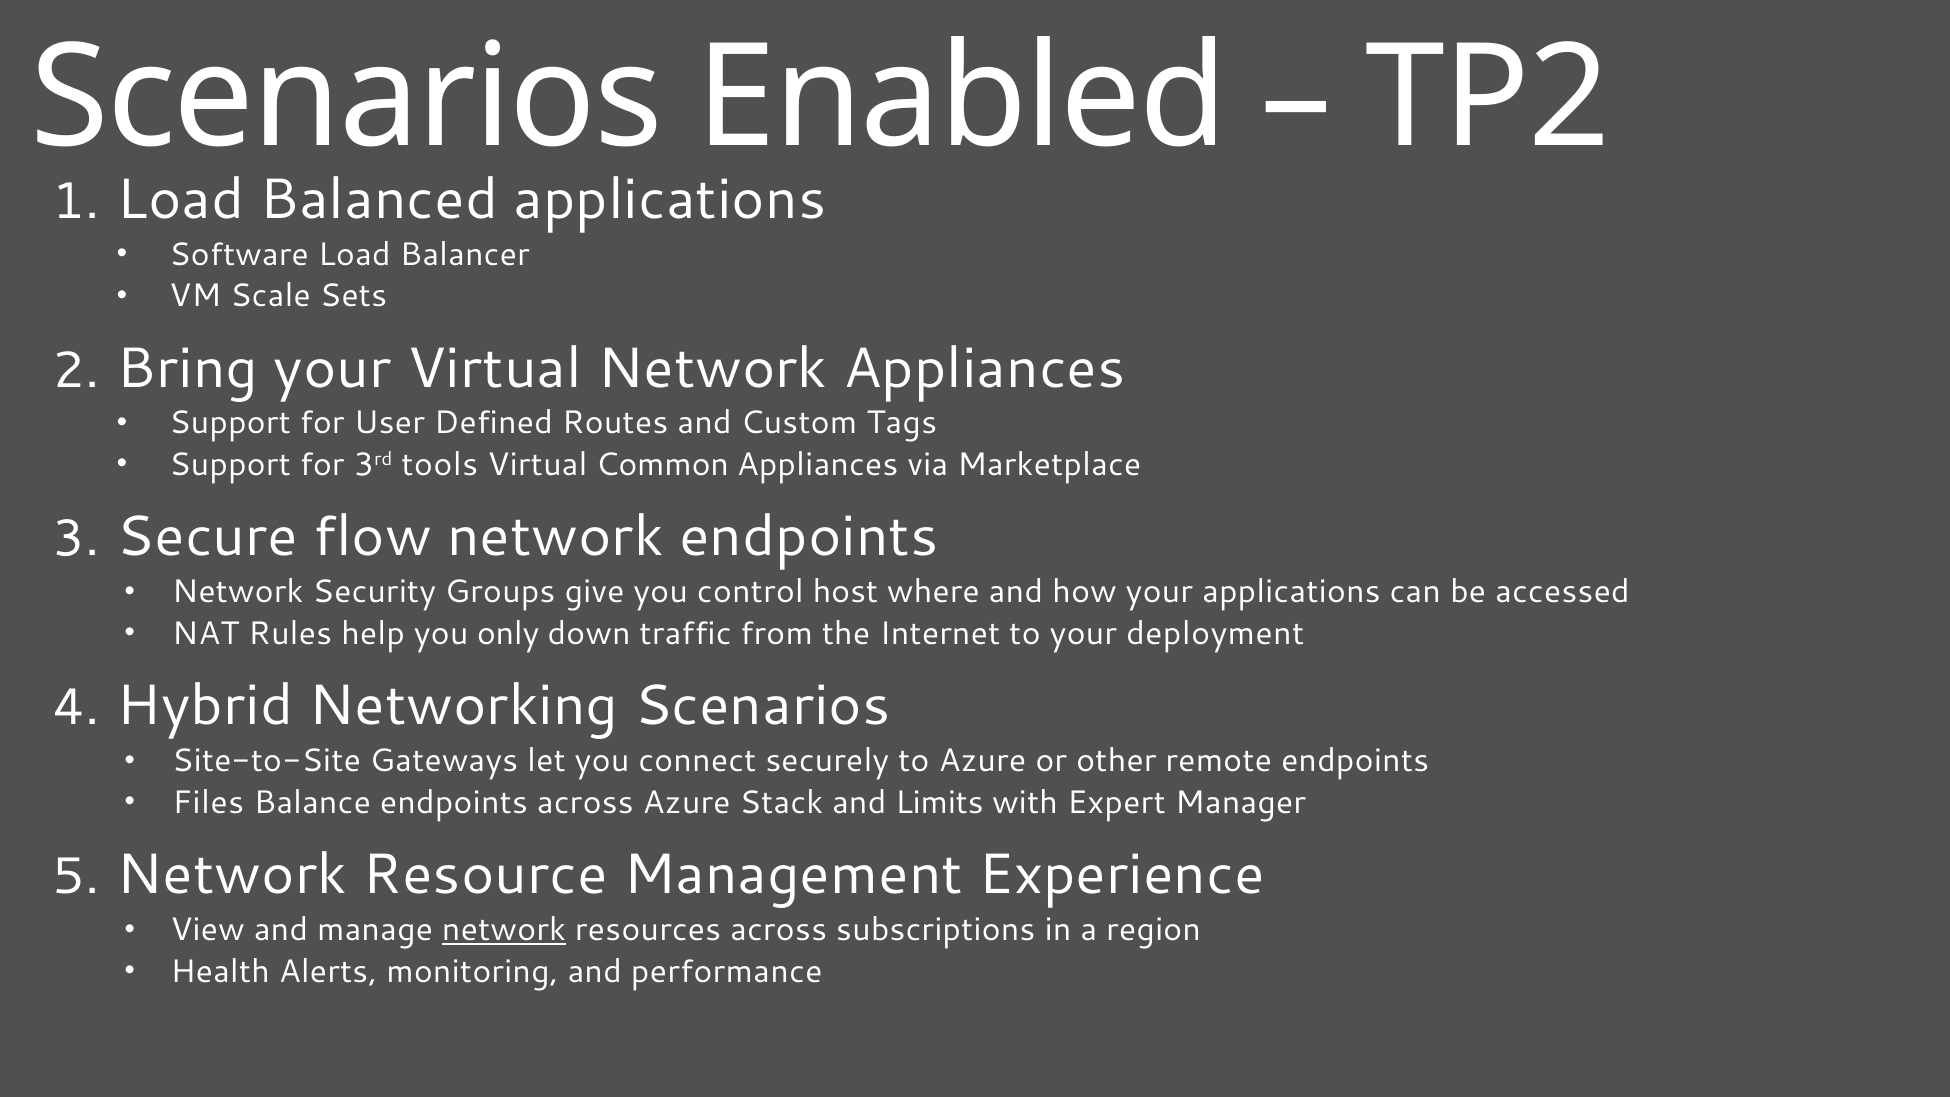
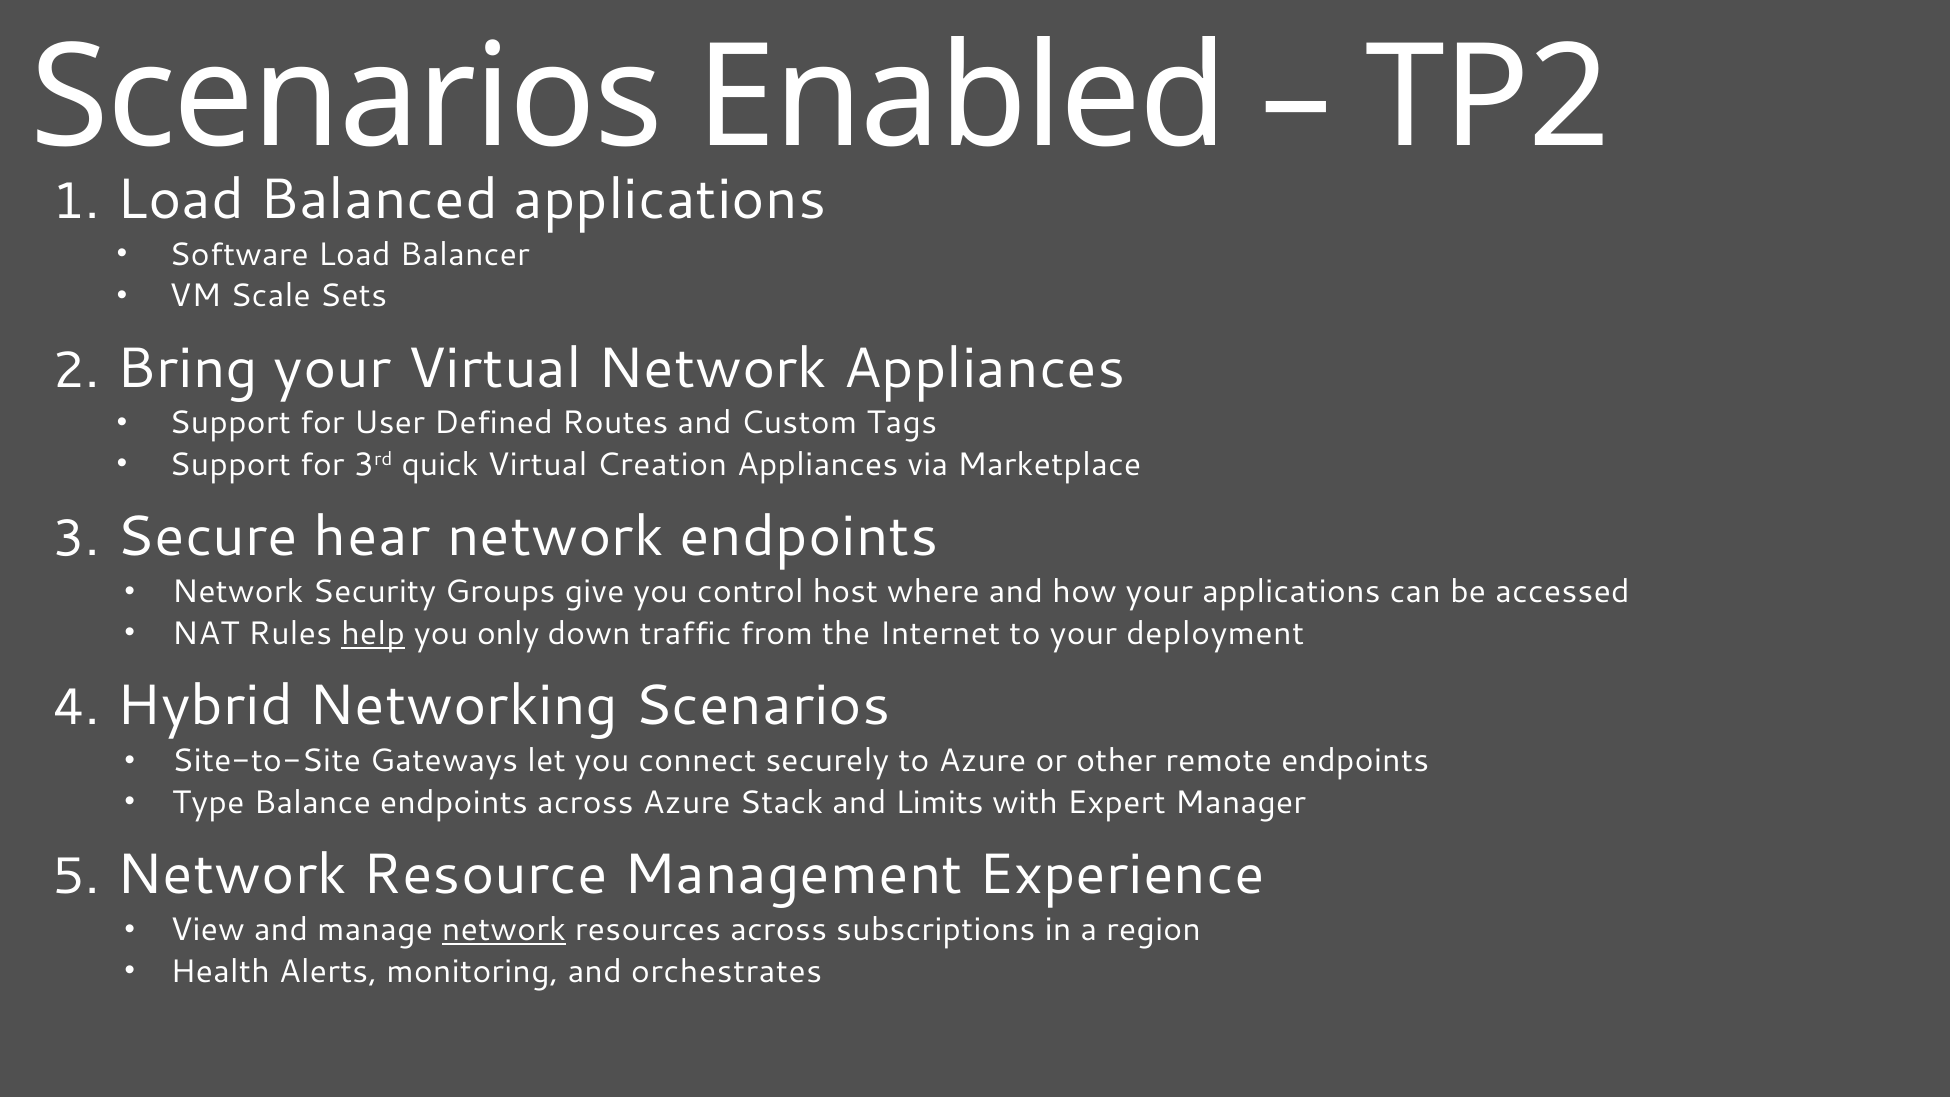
tools: tools -> quick (440, 465)
Common: Common -> Creation (662, 465)
flow: flow -> hear (372, 537)
help underline: none -> present (373, 633)
Files: Files -> Type (208, 802)
performance: performance -> orchestrates (727, 971)
